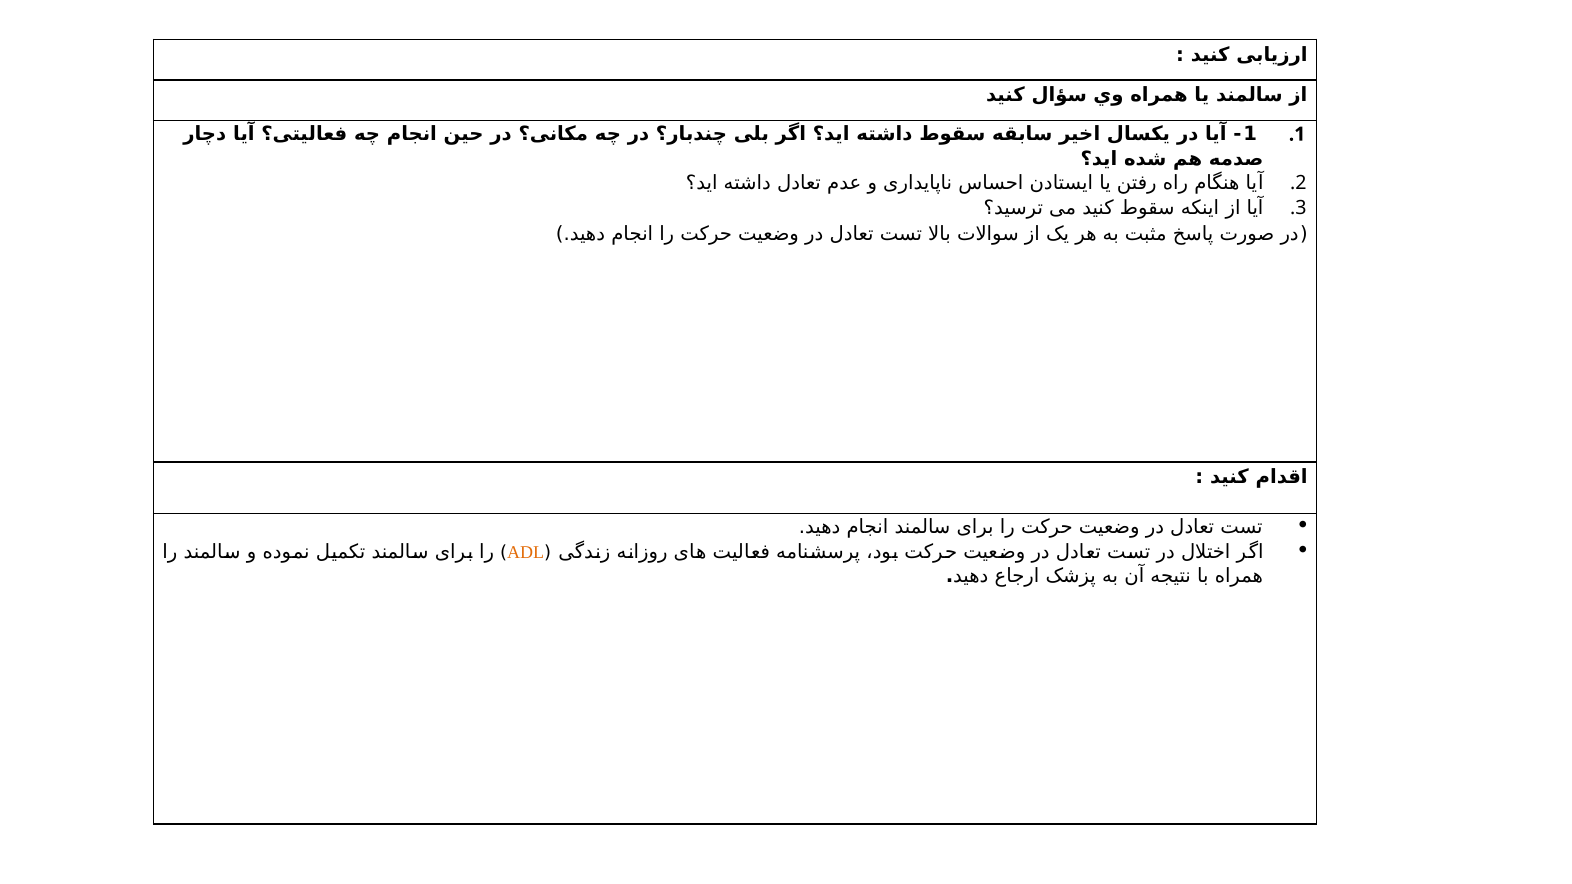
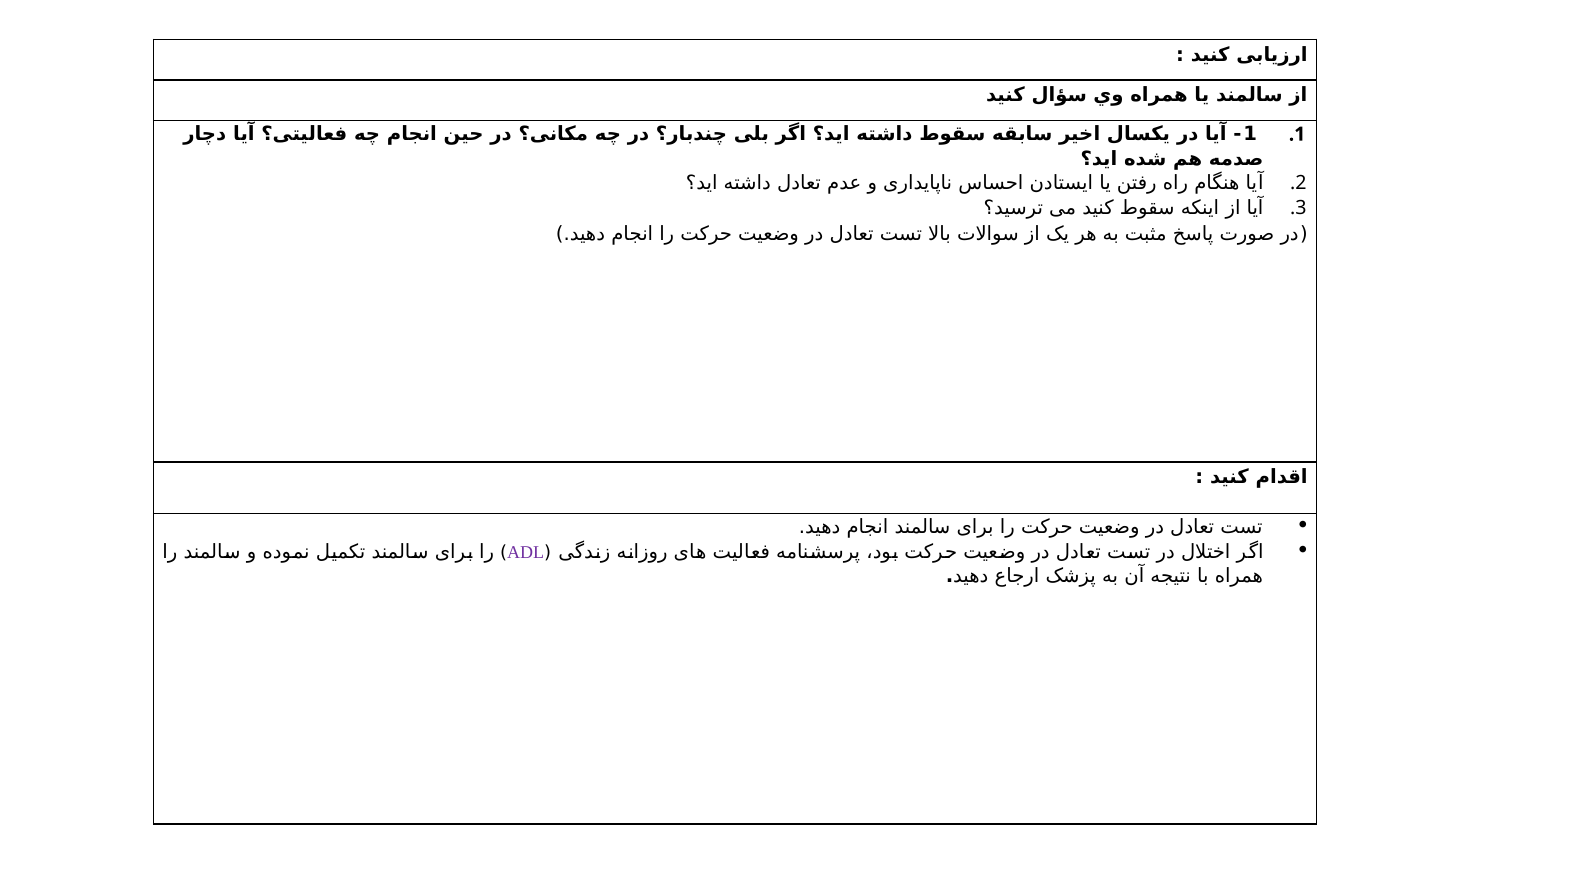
ADL colour: orange -> purple (526, 552)
